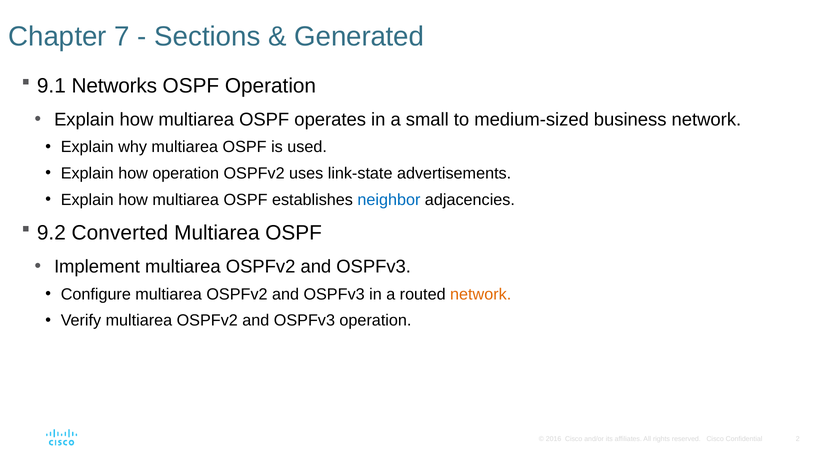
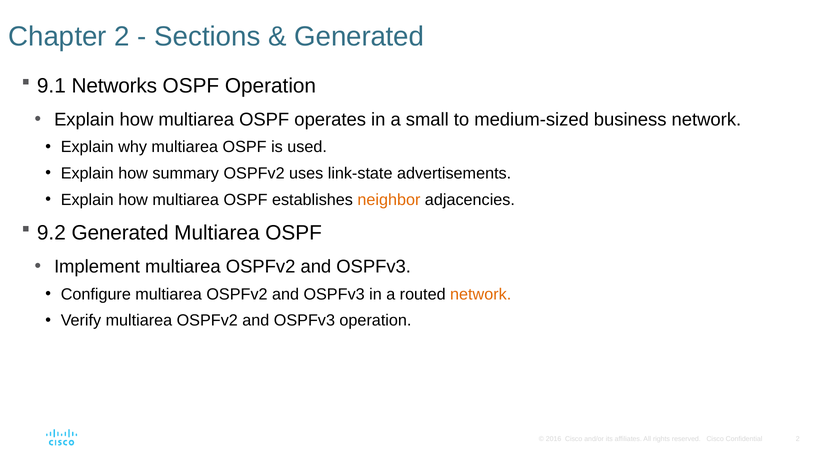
Chapter 7: 7 -> 2 (122, 36)
how operation: operation -> summary (186, 173)
neighbor colour: blue -> orange (389, 200)
9.2 Converted: Converted -> Generated (120, 232)
